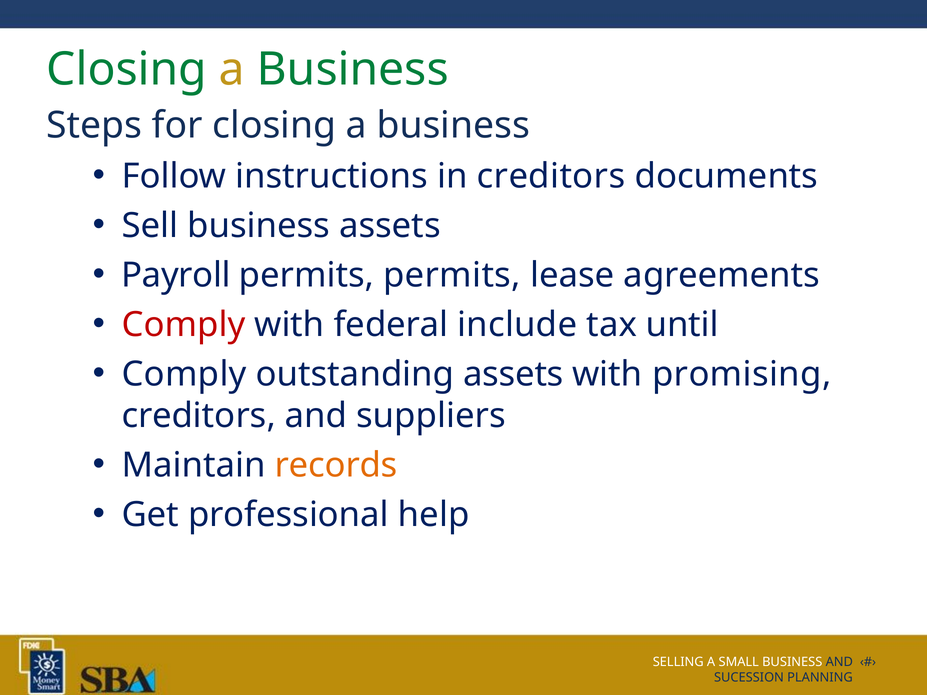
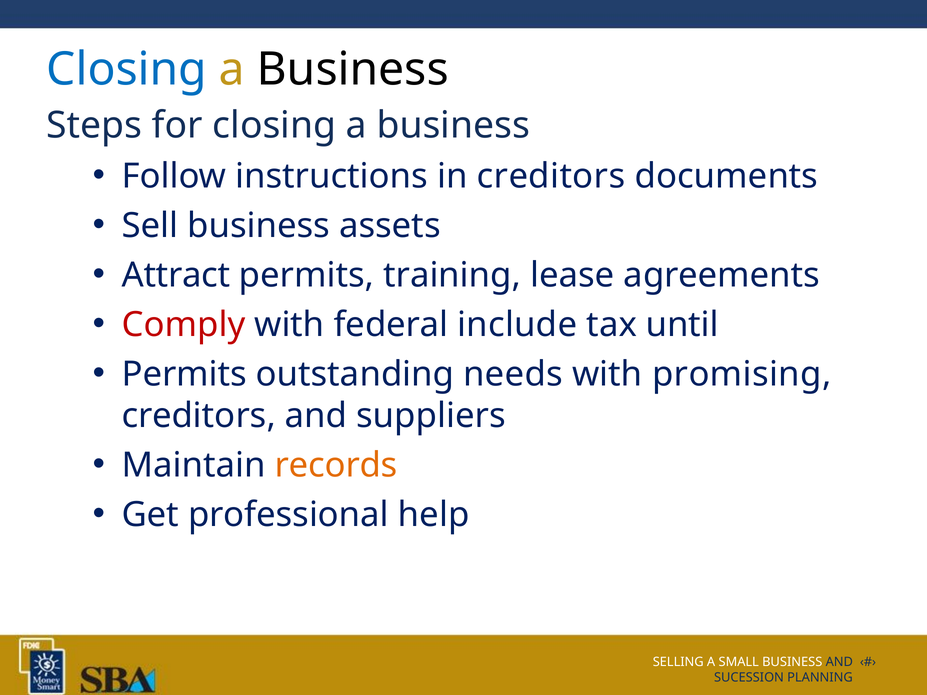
Closing colour: green -> blue (127, 70)
Business colour: green -> black (353, 70)
Payroll: Payroll -> Attract (176, 275)
permits permits: permits -> training (452, 275)
Comply: Comply -> Permits (184, 374)
outstanding assets: assets -> needs (513, 374)
